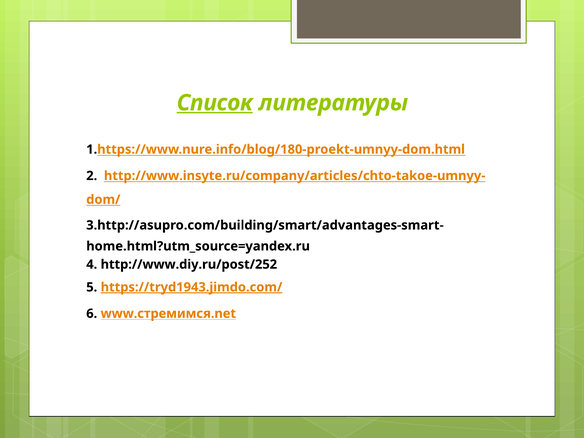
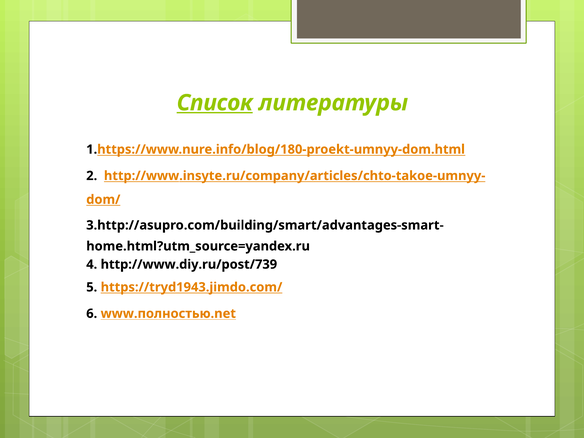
http://www.diy.ru/post/252: http://www.diy.ru/post/252 -> http://www.diy.ru/post/739 (189, 264)
https://tryd1943.jimdo.com/ underline: present -> none (191, 287)
www.стремимся.net: www.стремимся.net -> www.полностью.net (168, 314)
